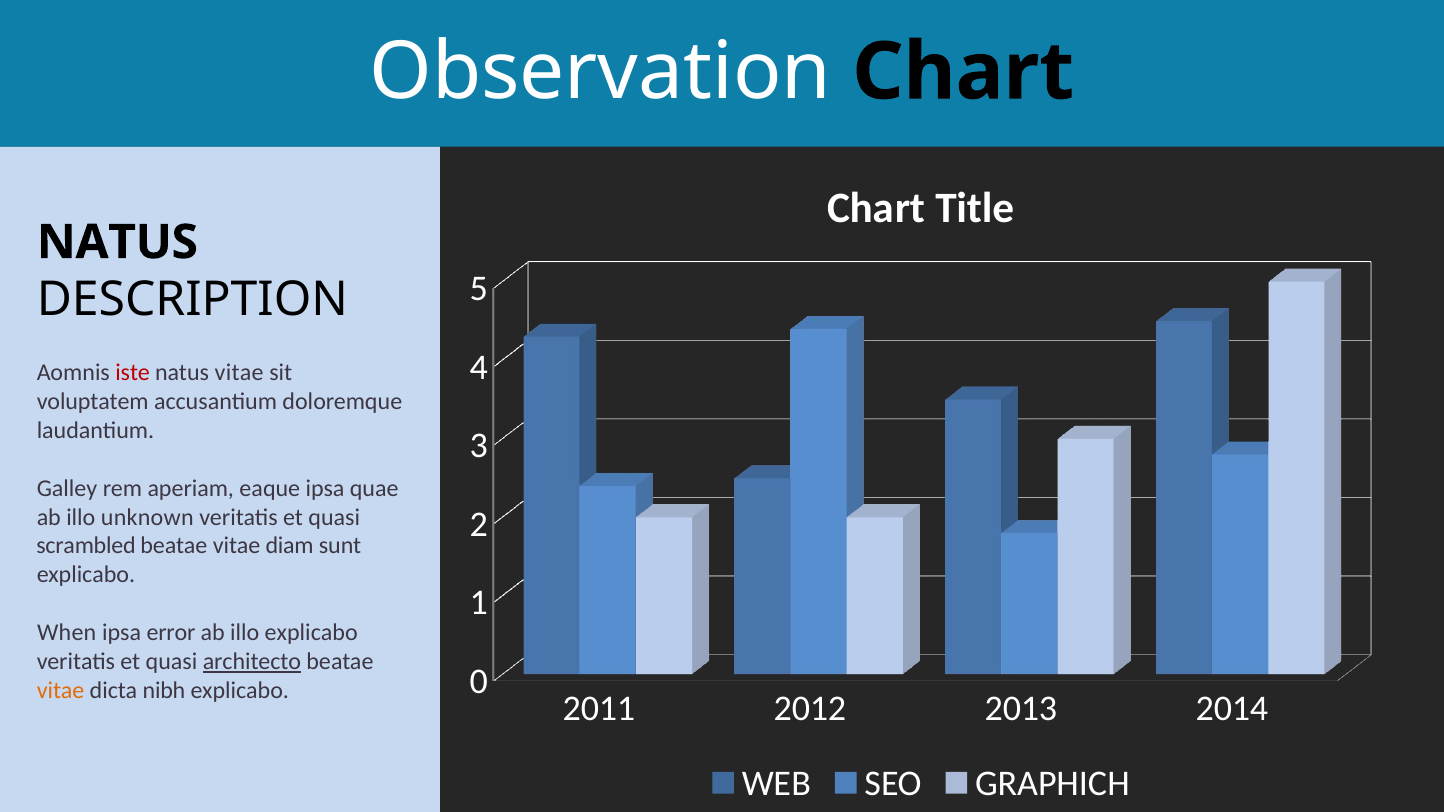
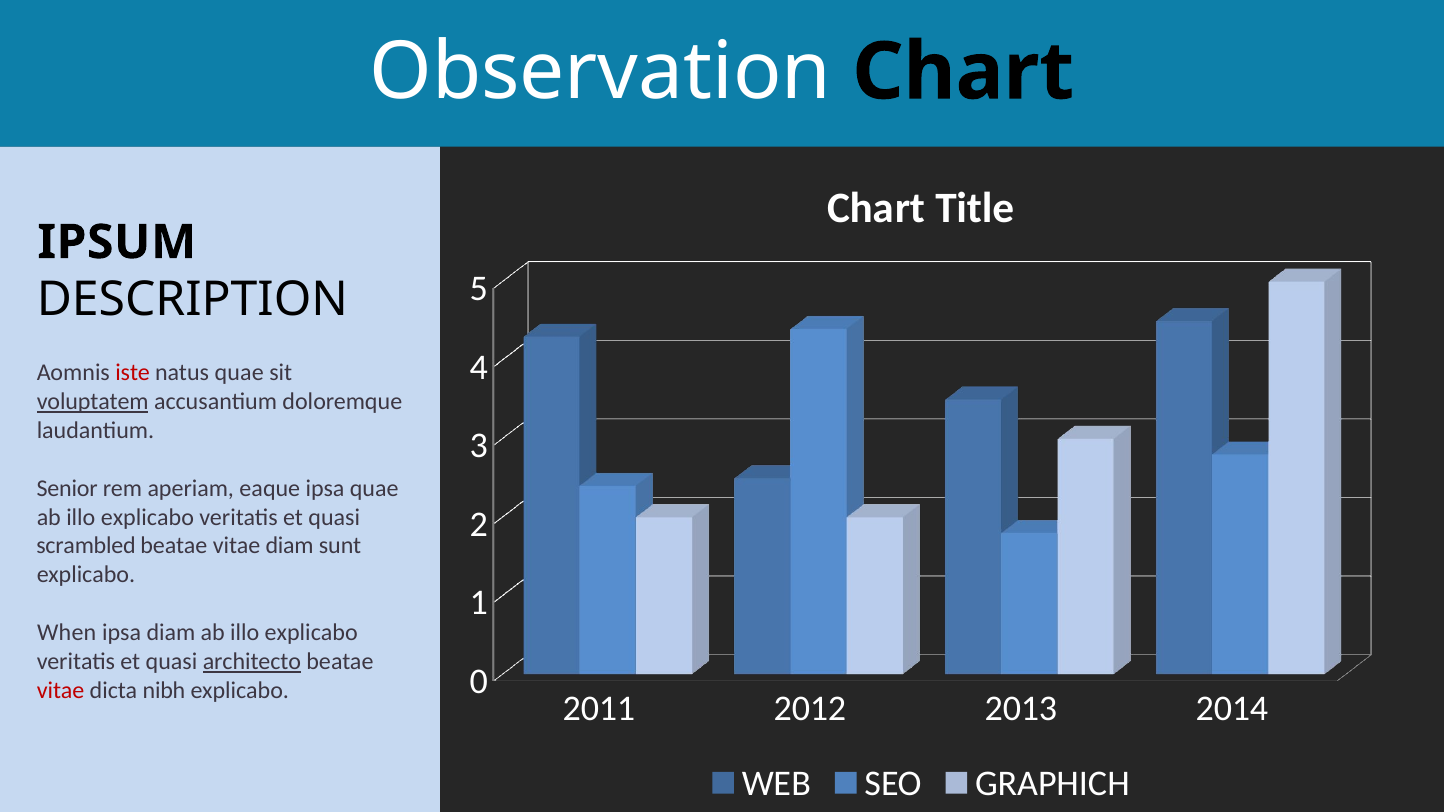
NATUS: NATUS -> IPSUM (117, 242)
natus vitae: vitae -> quae (239, 373)
voluptatem underline: none -> present (93, 402)
Galley: Galley -> Senior (67, 488)
unknown: unknown -> explicabo (147, 517)
ipsa error: error -> diam (171, 633)
vitae colour: orange -> red (61, 691)
